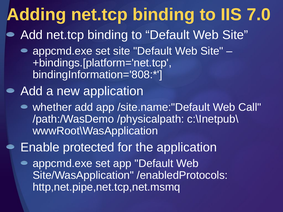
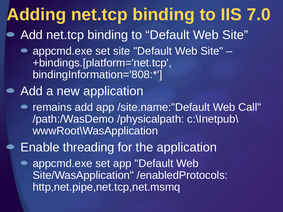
whether: whether -> remains (52, 107)
protected: protected -> threading (89, 148)
